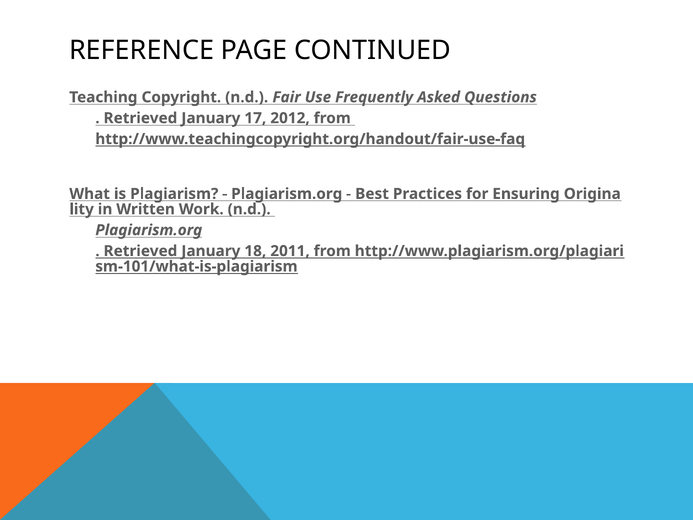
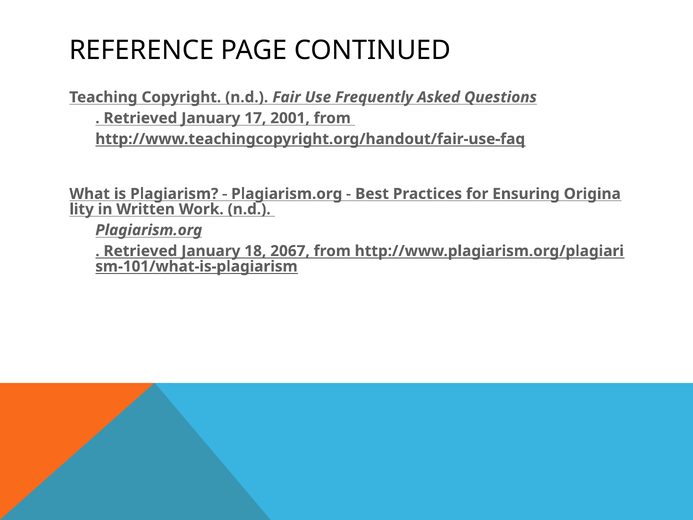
2012: 2012 -> 2001 (290, 118)
2011: 2011 -> 2067 (290, 251)
